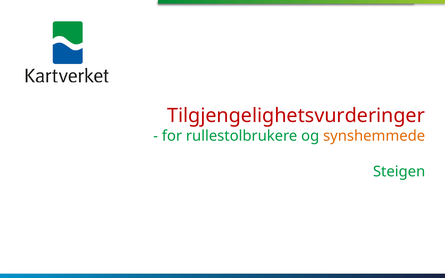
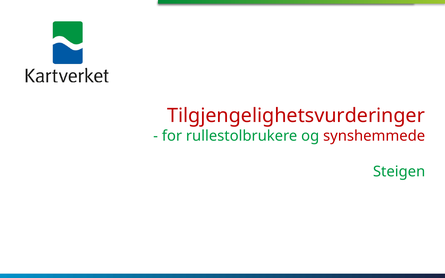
synshemmede colour: orange -> red (374, 136)
